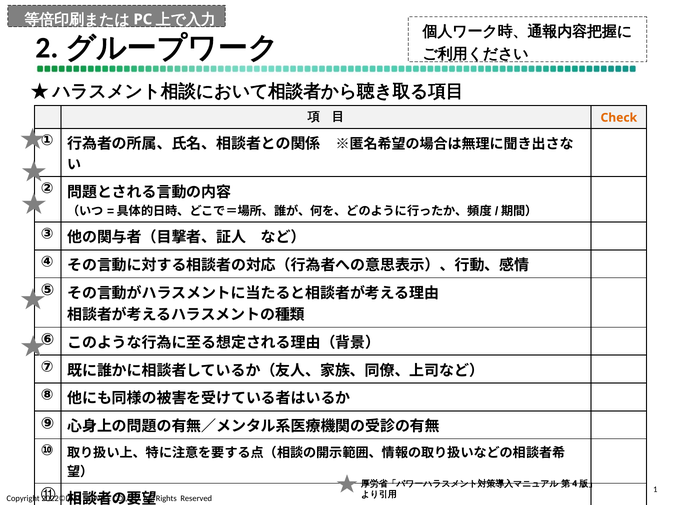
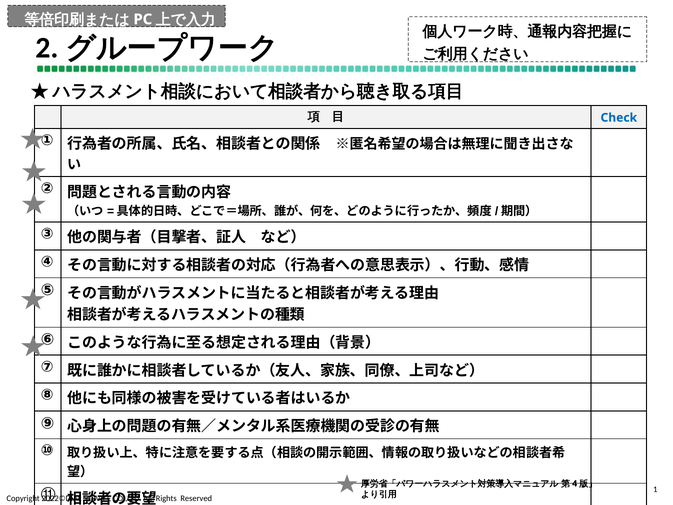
Check colour: orange -> blue (619, 118)
